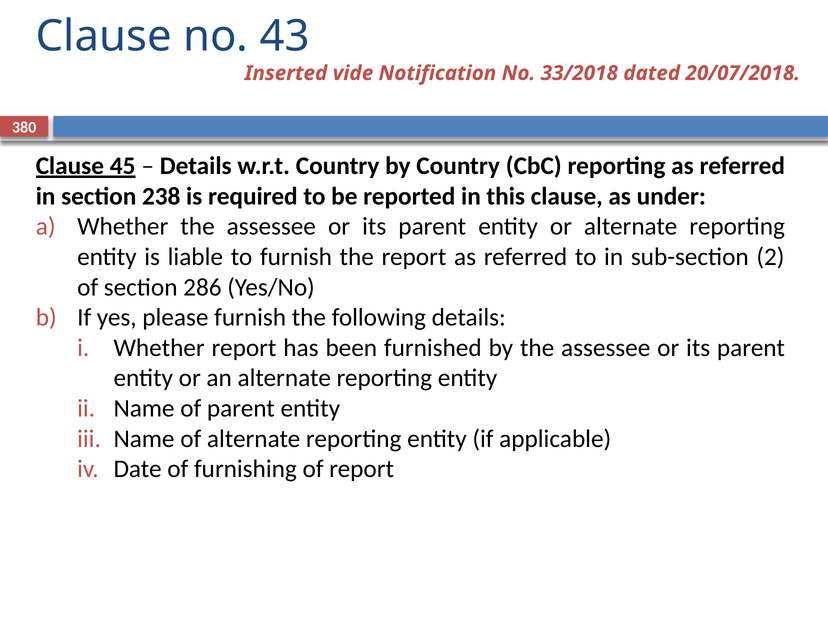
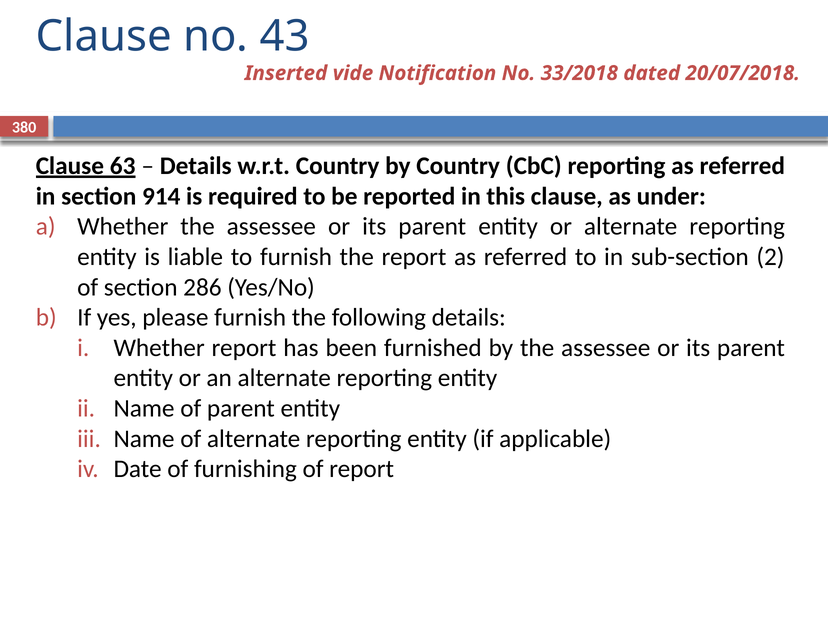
45: 45 -> 63 (123, 166)
238: 238 -> 914 (161, 196)
